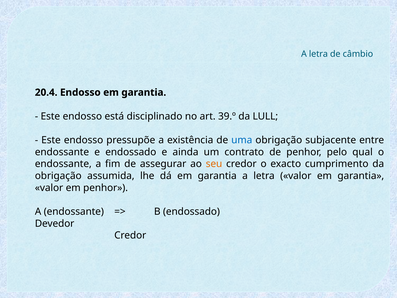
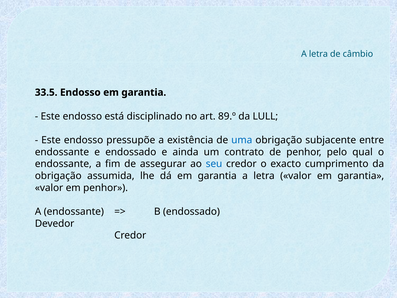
20.4: 20.4 -> 33.5 (46, 92)
39.º: 39.º -> 89.º (227, 116)
seu colour: orange -> blue (214, 164)
